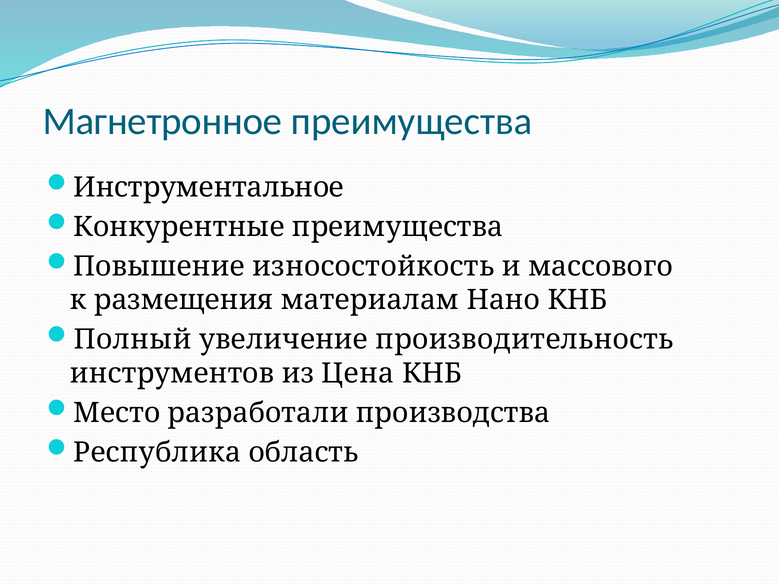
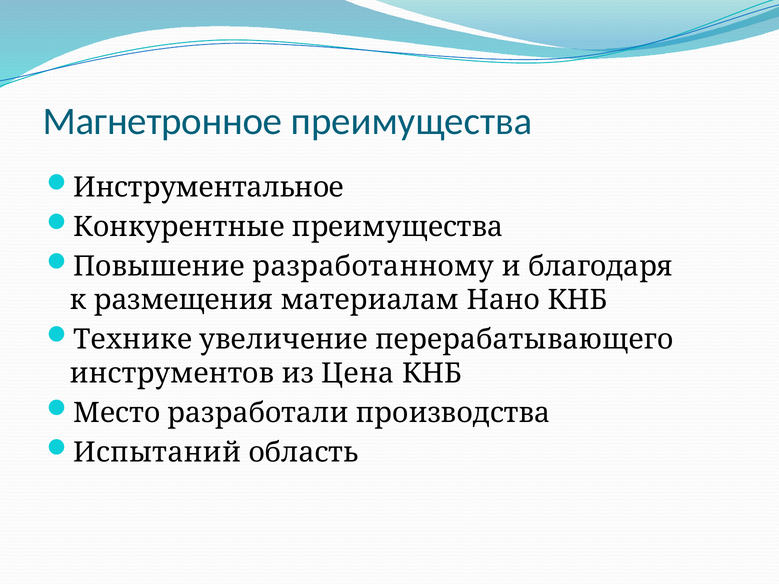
износостойкость: износостойкость -> разработанному (373, 266)
массового: массового -> благодаря (601, 266)
Полный: Полный -> Технике (133, 340)
производительность: производительность -> перерабатывающего (524, 340)
Республика: Республика -> Испытаний (157, 452)
